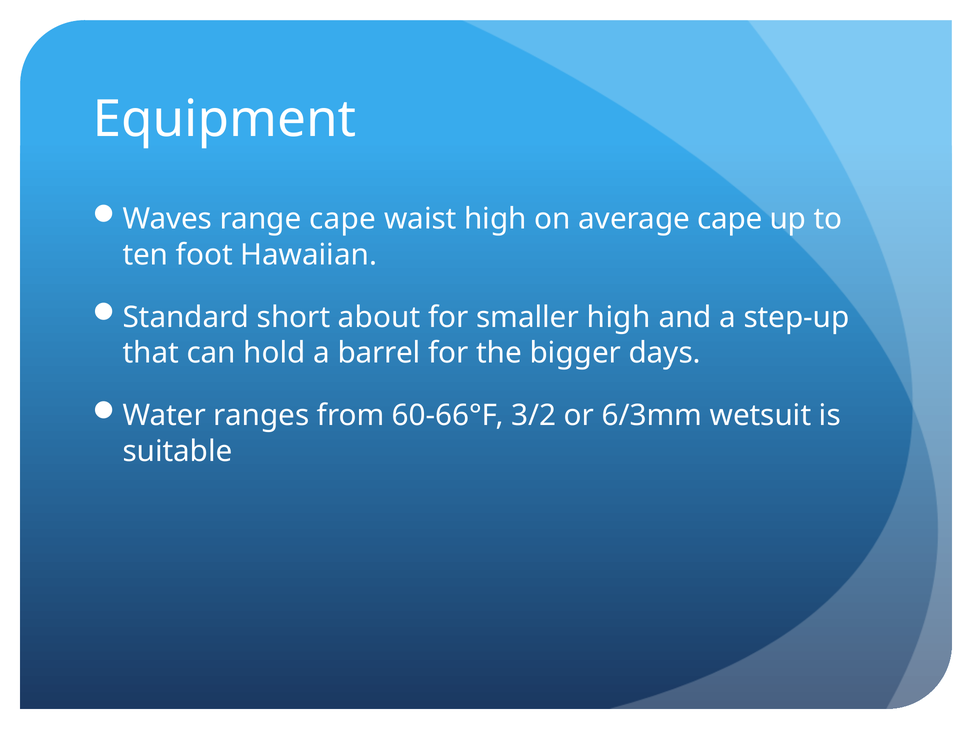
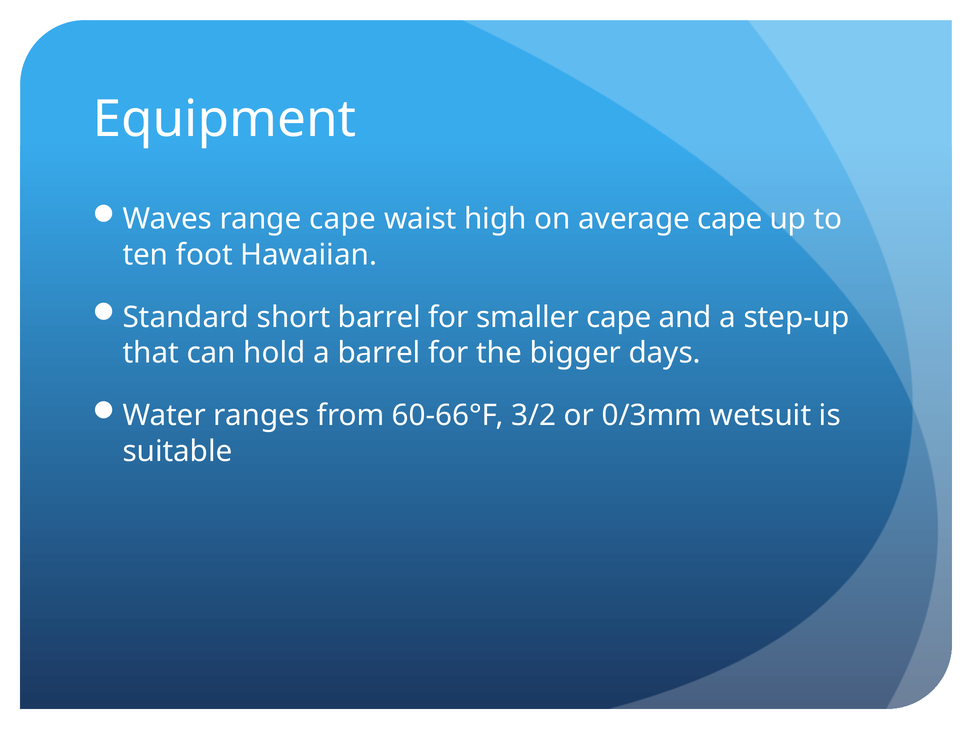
short about: about -> barrel (379, 317)
smaller high: high -> cape (619, 317)
6/3mm: 6/3mm -> 0/3mm (652, 416)
